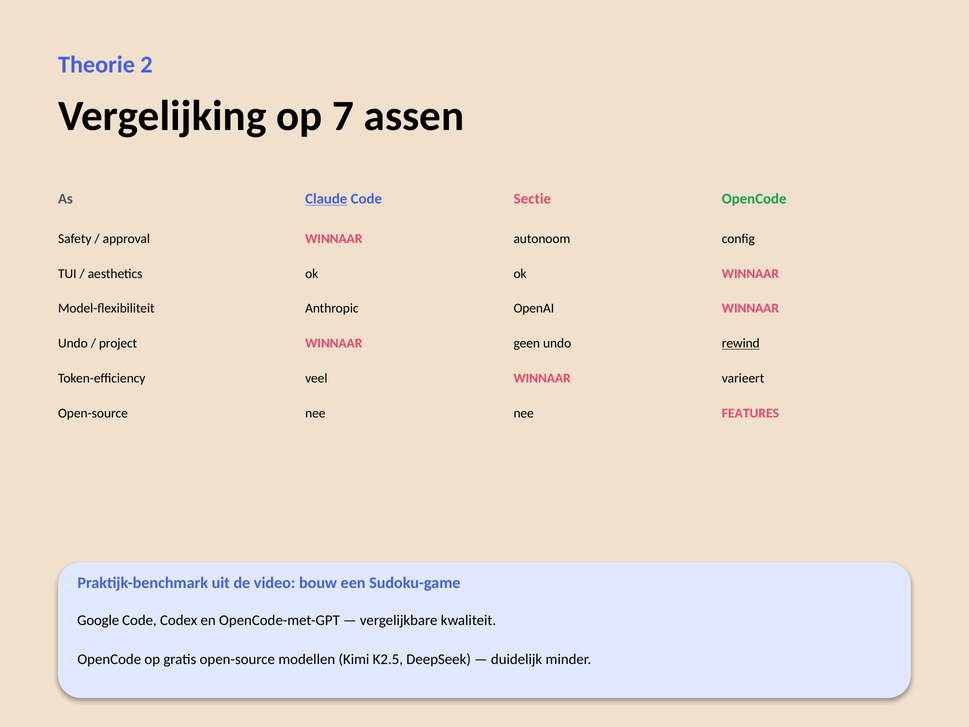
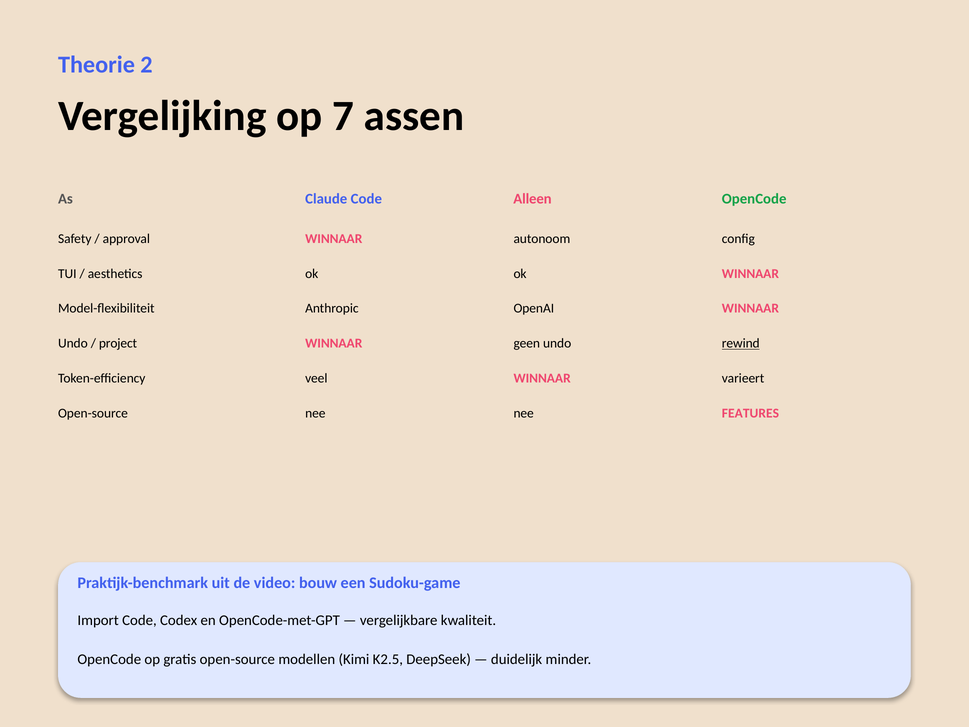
Claude underline: present -> none (326, 199)
Sectie: Sectie -> Alleen (532, 199)
Google: Google -> Import (98, 620)
